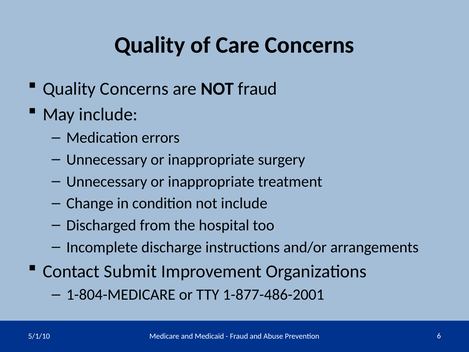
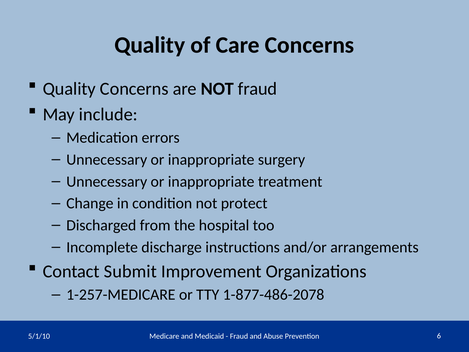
not include: include -> protect (244, 203)
1-804-MEDICARE: 1-804-MEDICARE -> 1-257-MEDICARE (121, 295)
1-877-486-2001: 1-877-486-2001 -> 1-877-486-2078 (274, 295)
